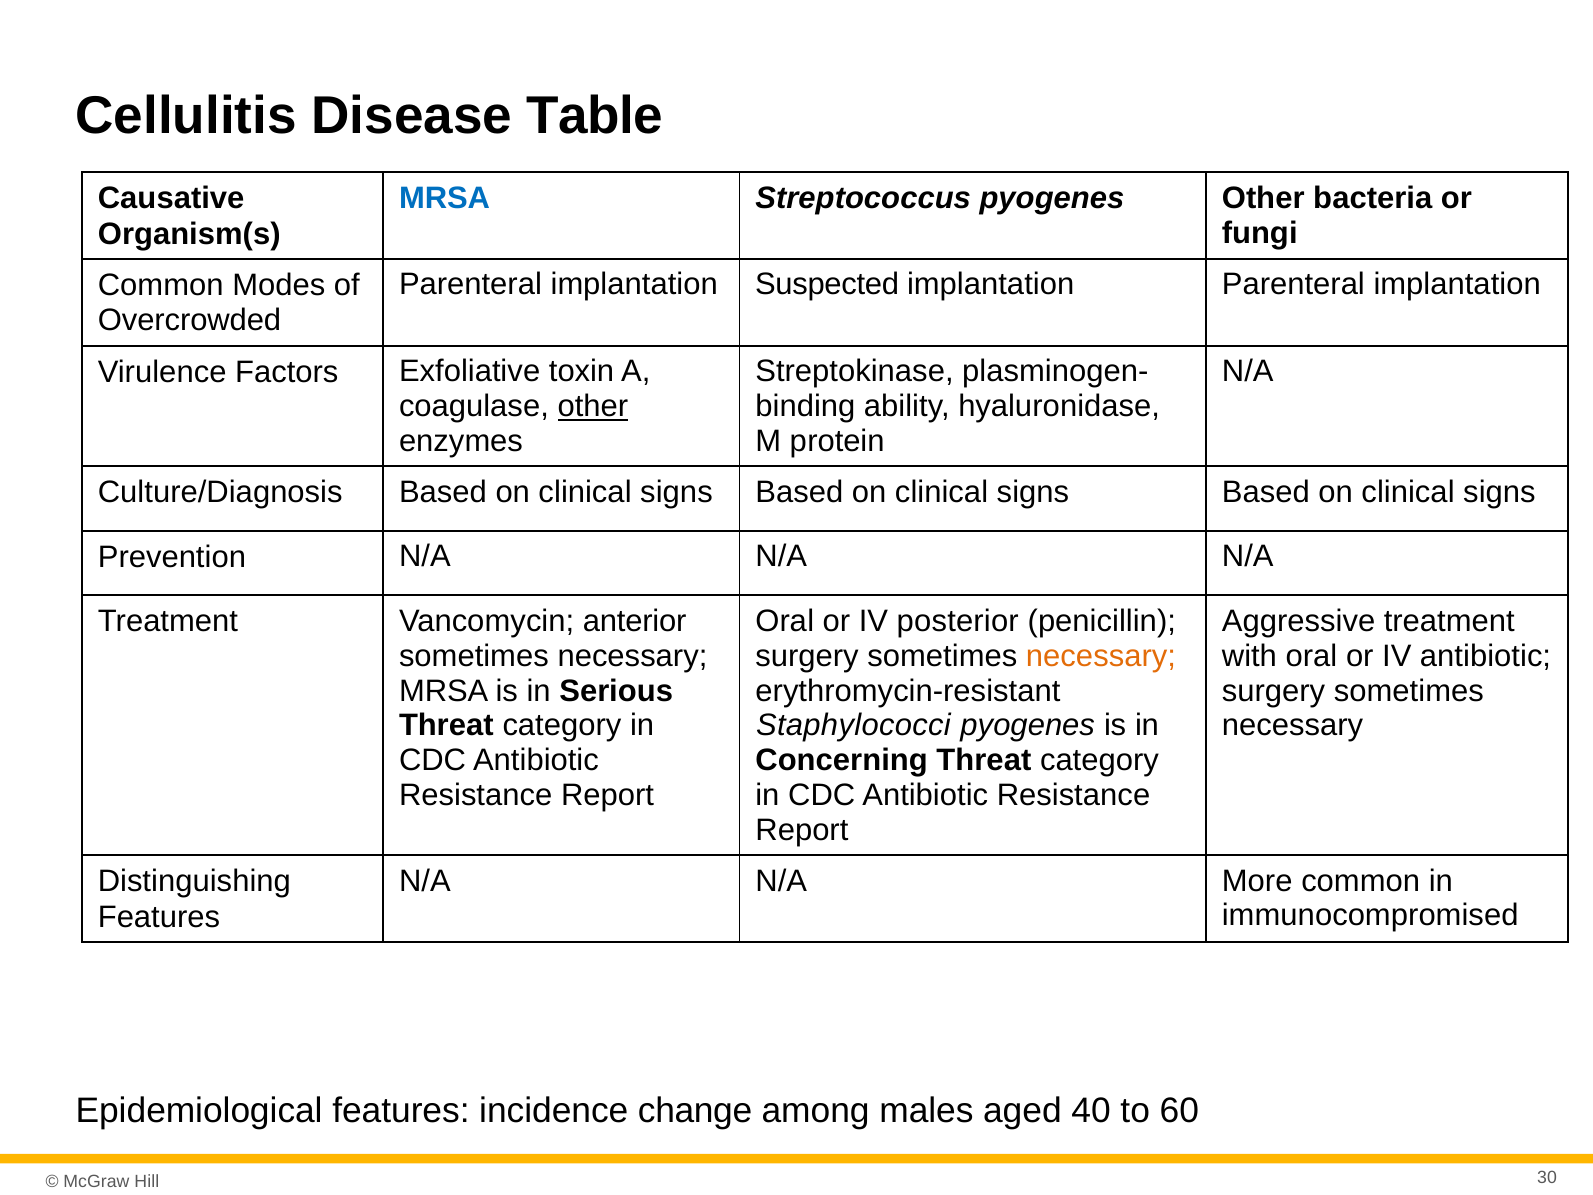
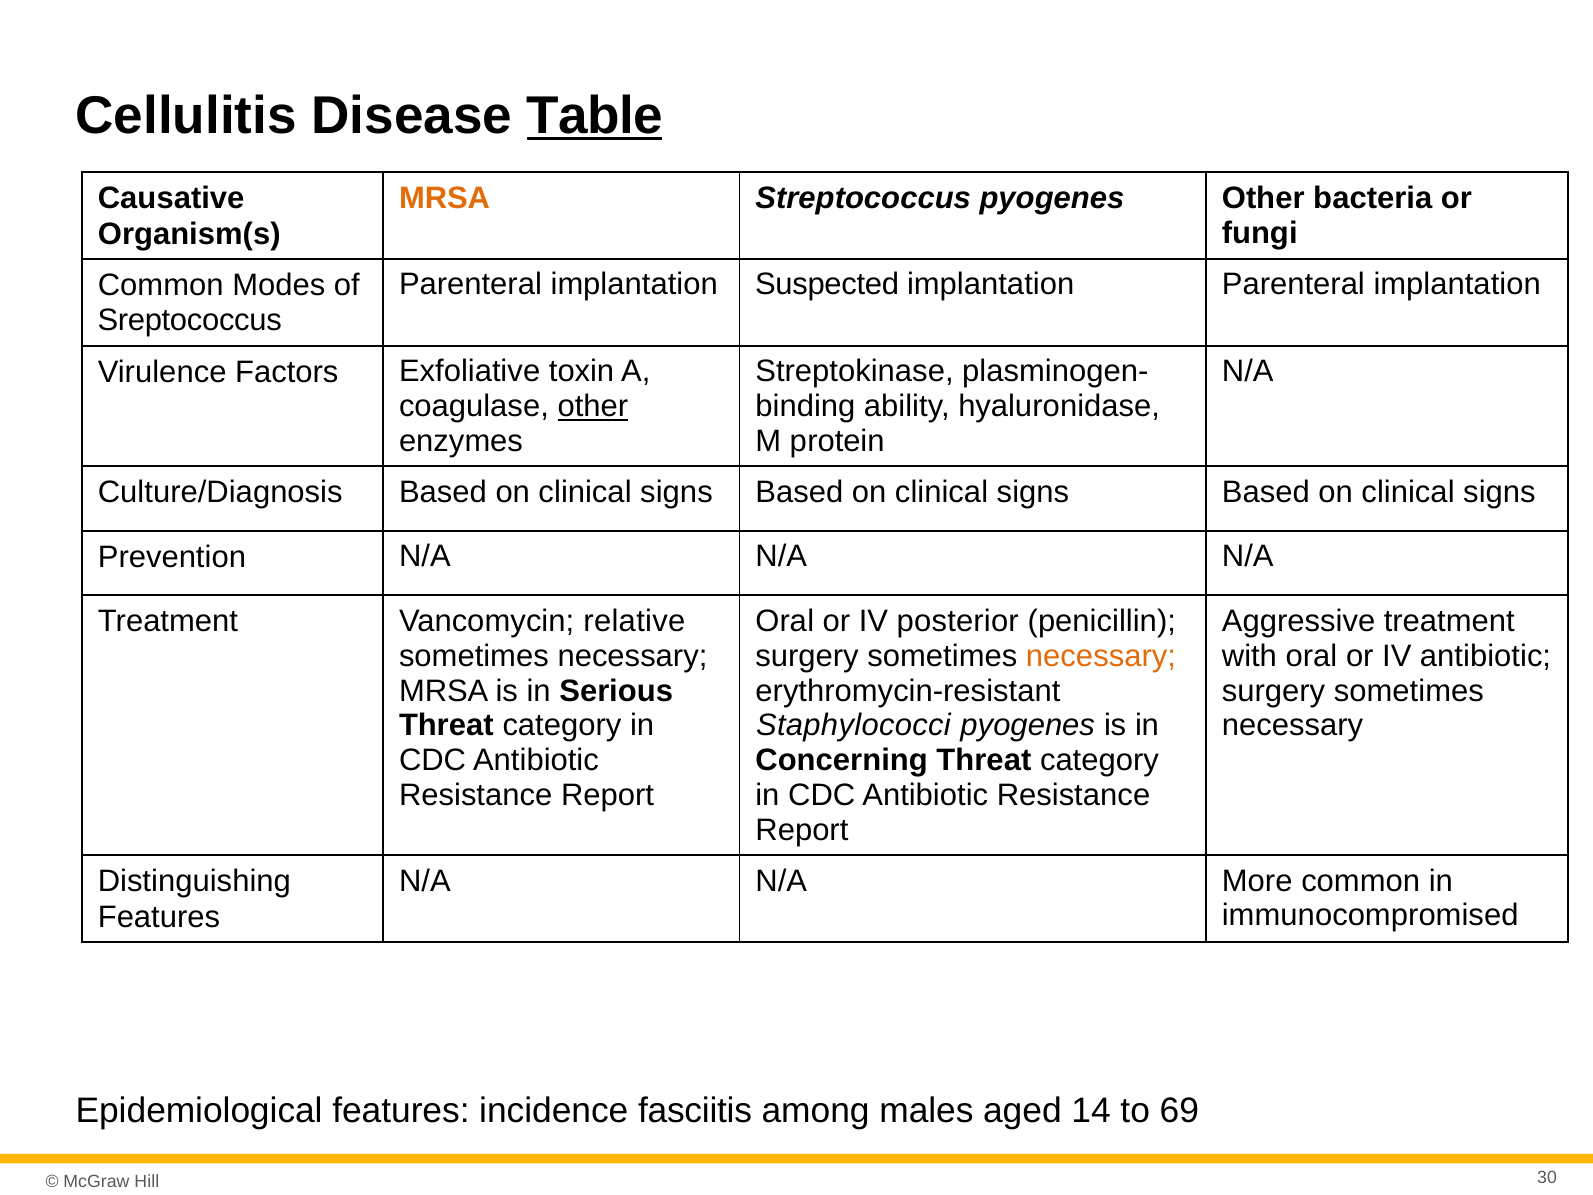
Table underline: none -> present (594, 116)
MRSA colour: blue -> orange (445, 198)
Overcrowded: Overcrowded -> Sreptococcus (190, 321)
anterior: anterior -> relative (634, 621)
change: change -> fasciitis (695, 1111)
40: 40 -> 14 (1091, 1111)
60: 60 -> 69 (1179, 1111)
